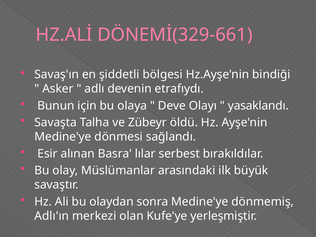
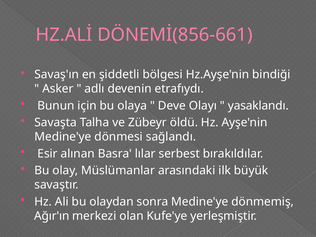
DÖNEMİ(329-661: DÖNEMİ(329-661 -> DÖNEMİ(856-661 (175, 35)
Adlı'ın: Adlı'ın -> Ağır'ın (52, 216)
